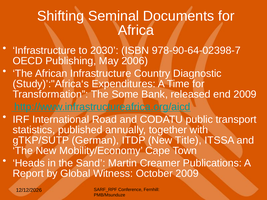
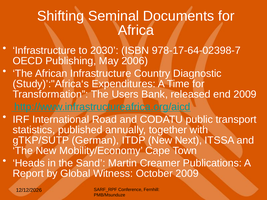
978-90-64-02398-7: 978-90-64-02398-7 -> 978-17-64-02398-7 (196, 51)
Some: Some -> Users (125, 94)
Title: Title -> Next (188, 140)
